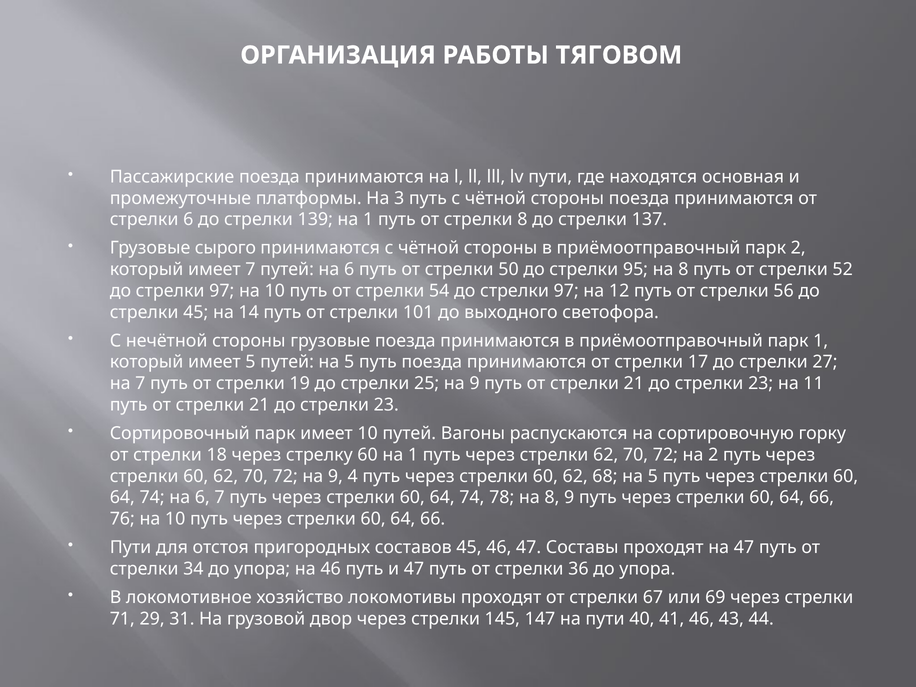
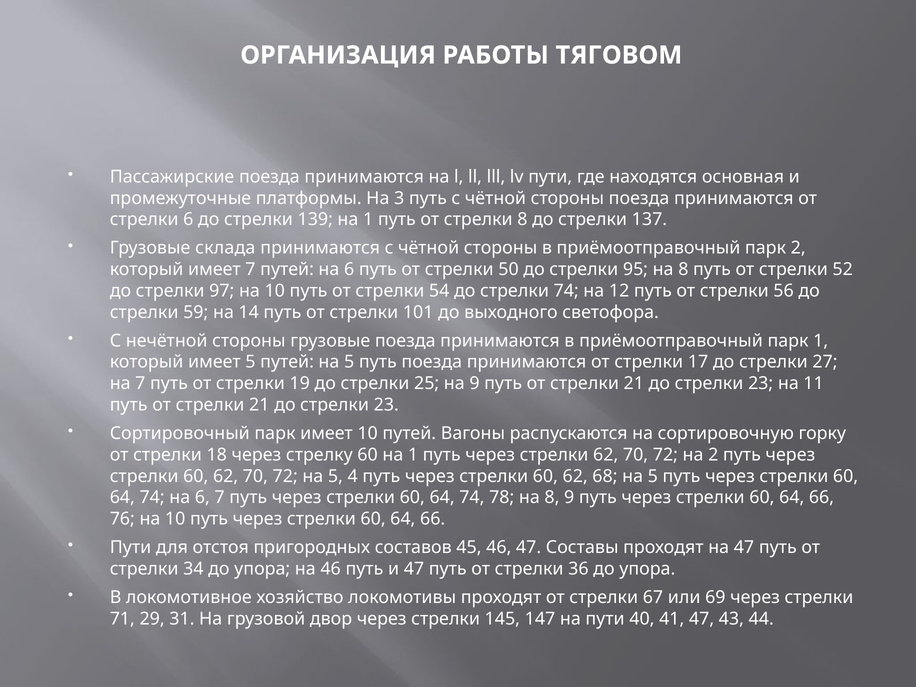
сырого: сырого -> склада (225, 248)
54 до стрелки 97: 97 -> 74 (566, 291)
стрелки 45: 45 -> 59 (196, 312)
72 на 9: 9 -> 5 (335, 476)
41 46: 46 -> 47 (702, 619)
